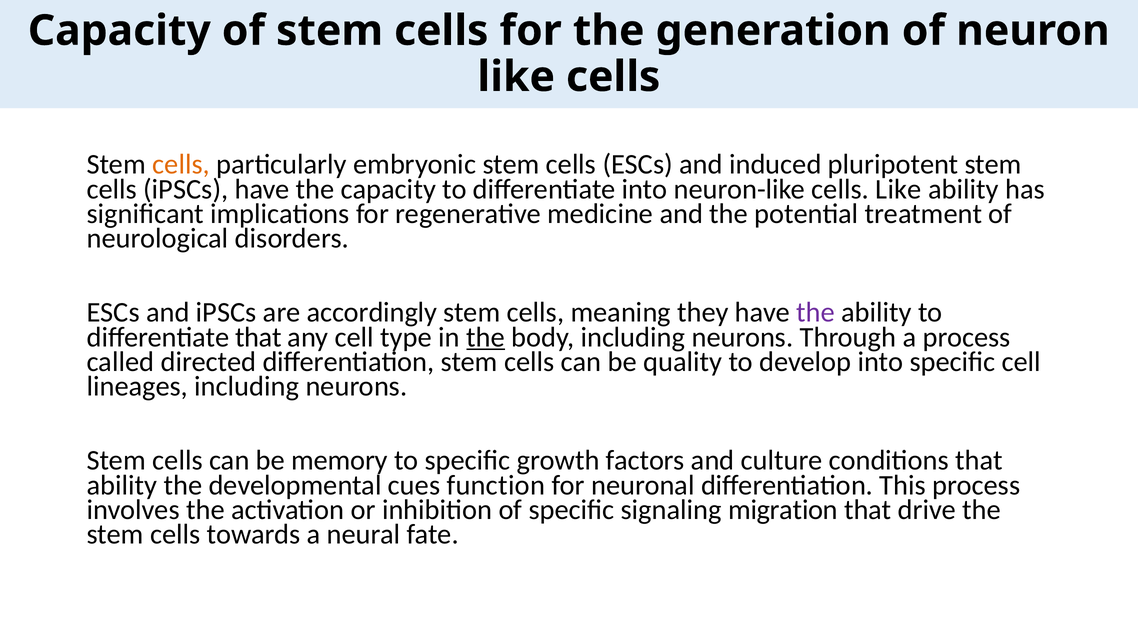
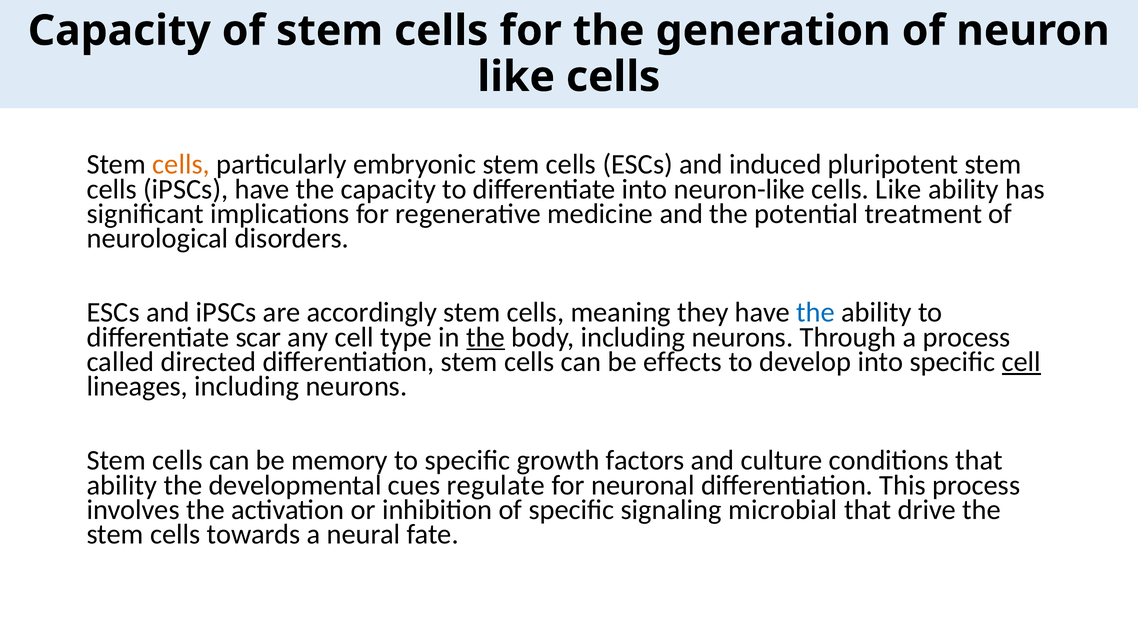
the colour: purple -> blue (816, 313)
differentiate that: that -> scar (258, 337)
quality: quality -> effects (683, 362)
cell underline: none -> present (1021, 362)
function: function -> regulate (496, 485)
migration: migration -> microbial (783, 510)
